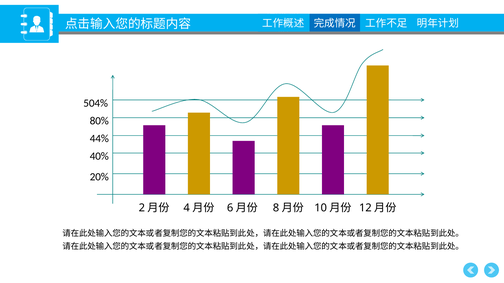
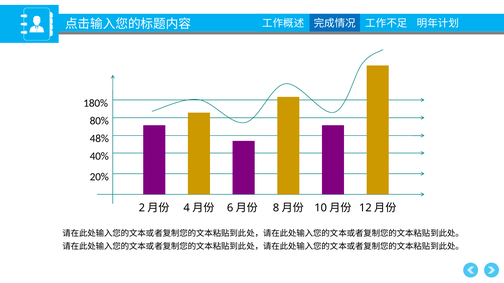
504%: 504% -> 180% (96, 103)
44%: 44% -> 48% (99, 139)
